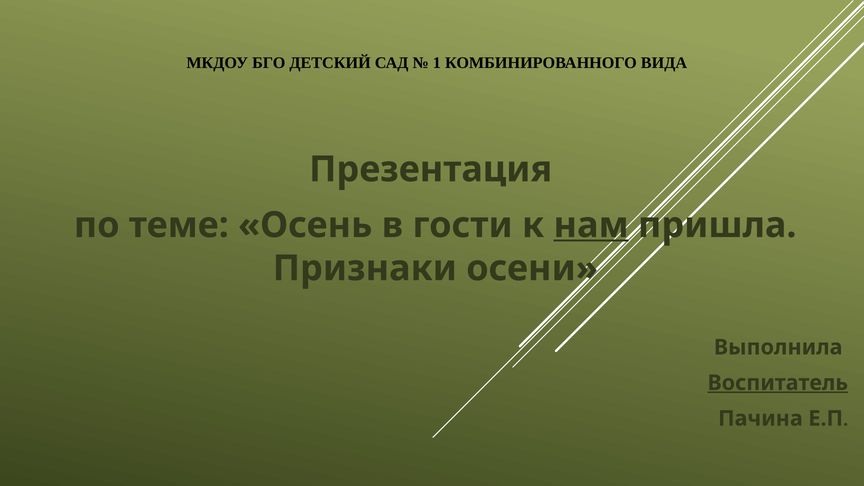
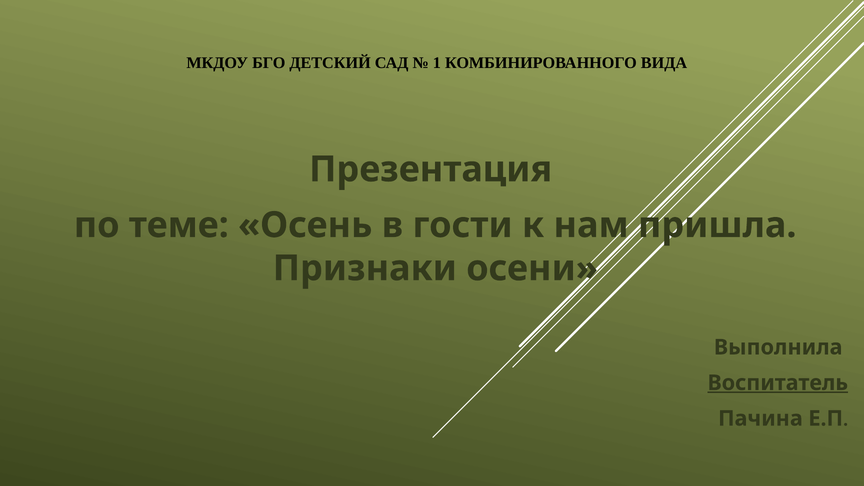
нам underline: present -> none (591, 225)
